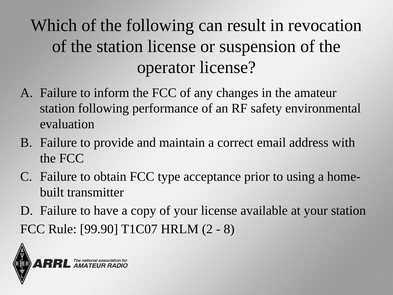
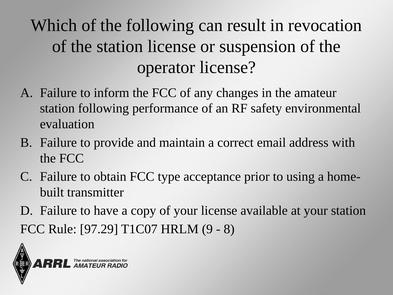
99.90: 99.90 -> 97.29 (99, 229)
2: 2 -> 9 (207, 229)
